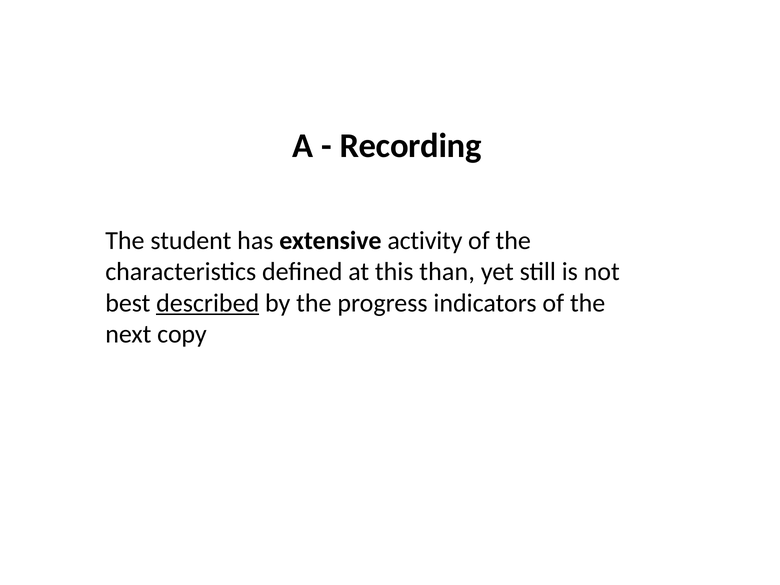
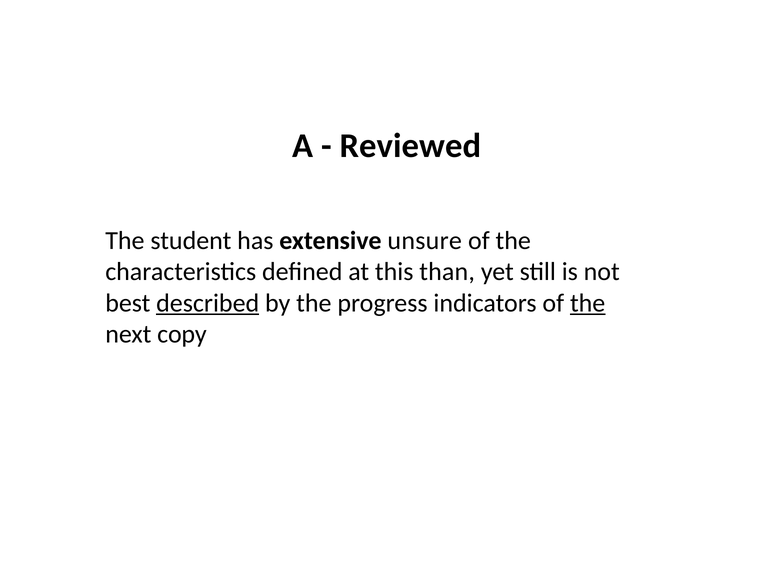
Recording: Recording -> Reviewed (410, 146)
activity: activity -> unsure (425, 241)
the underline: none -> present (588, 303)
